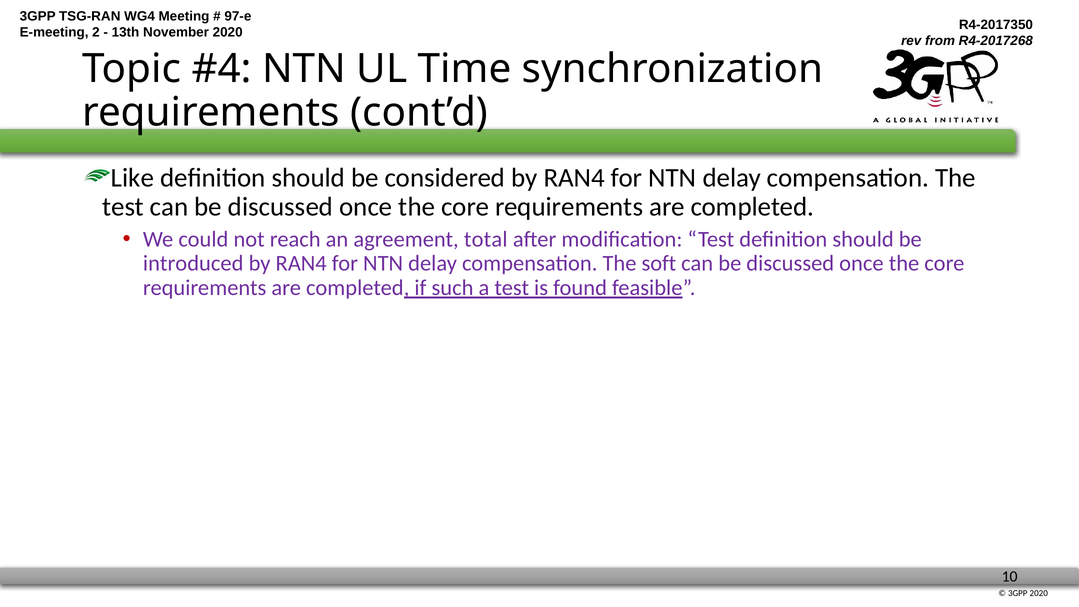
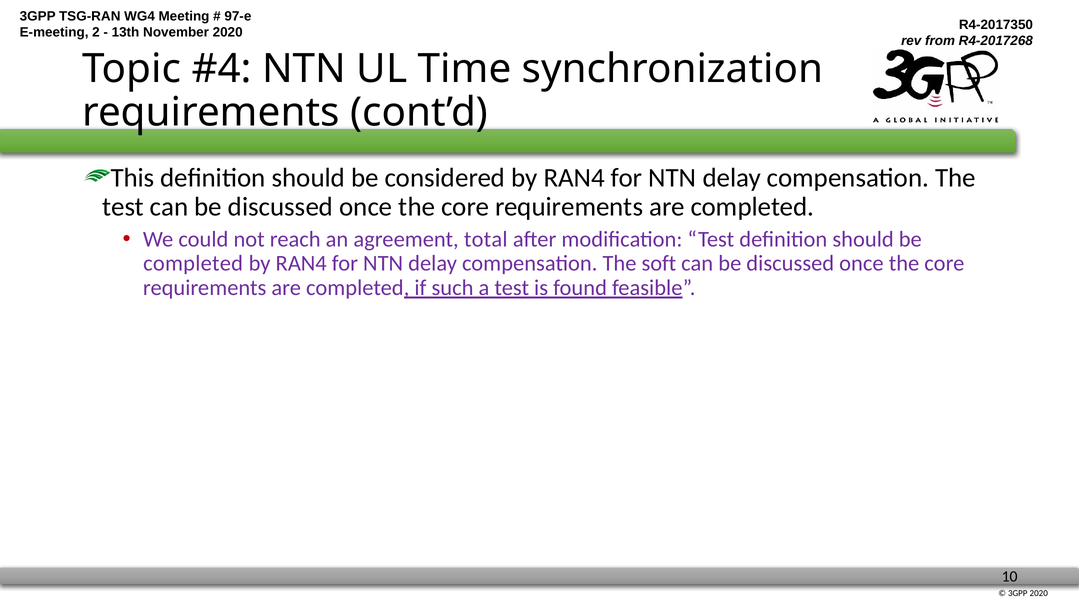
Like: Like -> This (132, 178)
introduced: introduced -> completed (193, 264)
